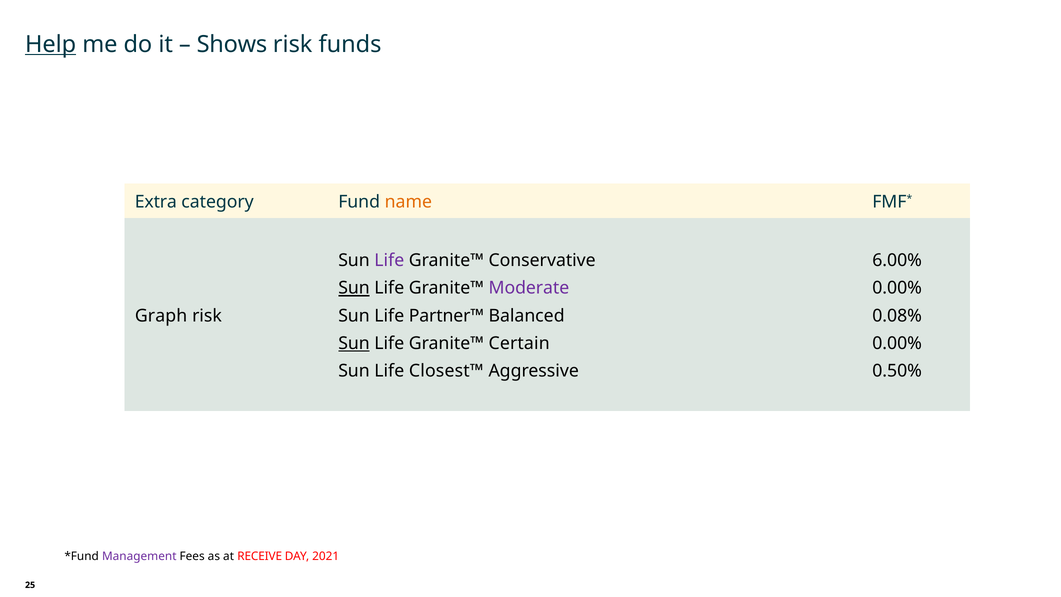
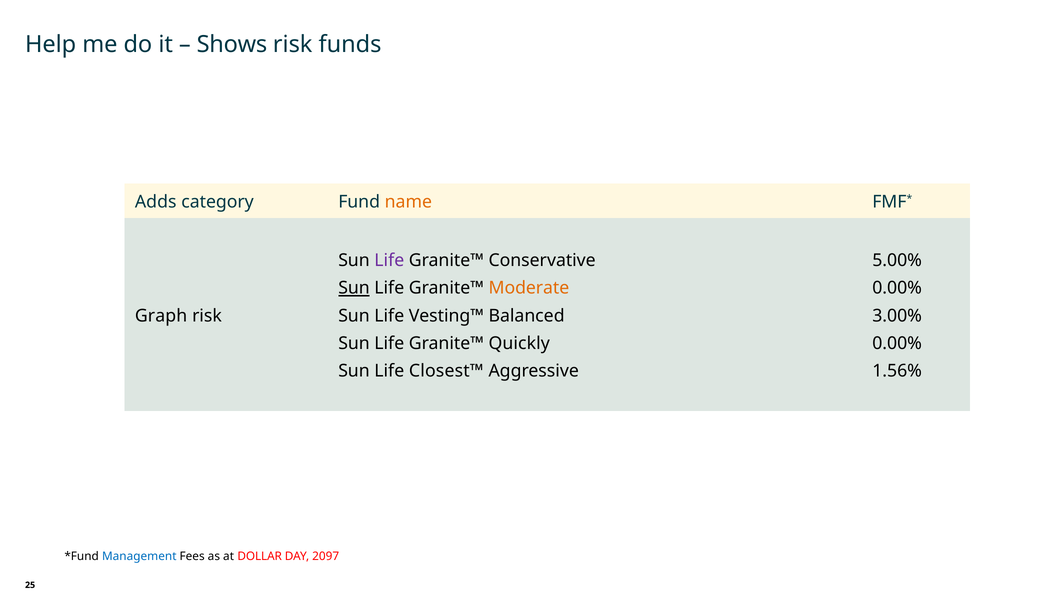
Help underline: present -> none (51, 44)
Extra: Extra -> Adds (156, 202)
6.00%: 6.00% -> 5.00% (897, 260)
Moderate colour: purple -> orange (529, 288)
Partner™: Partner™ -> Vesting™ (446, 316)
0.08%: 0.08% -> 3.00% (897, 316)
Sun underline: present -> none (354, 343)
Certain: Certain -> Quickly (519, 343)
0.50%: 0.50% -> 1.56% (897, 371)
Management colour: purple -> blue (139, 556)
RECEIVE: RECEIVE -> DOLLAR (260, 556)
2021: 2021 -> 2097 (326, 556)
